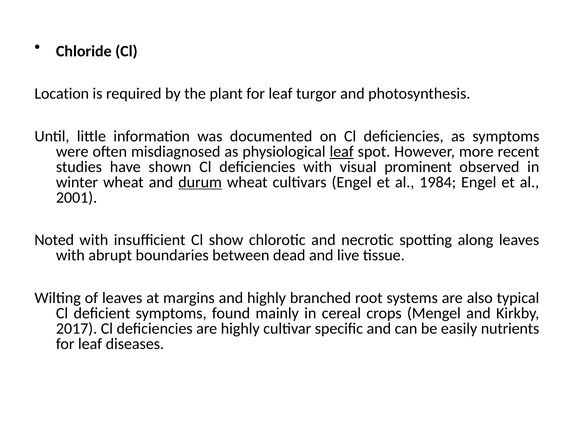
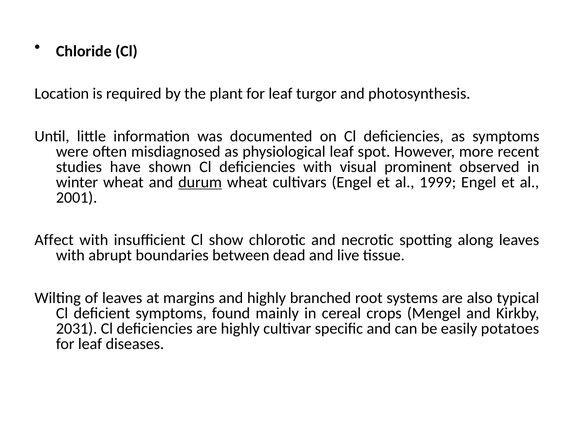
leaf underline: present -> none (342, 152)
1984: 1984 -> 1999 (438, 182)
Noted: Noted -> Affect (54, 240)
2017: 2017 -> 2031 (77, 329)
nutrients: nutrients -> potatoes (510, 329)
